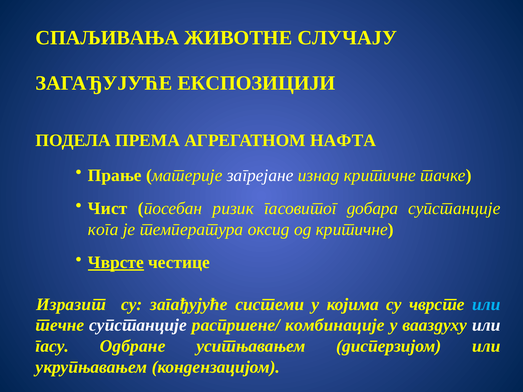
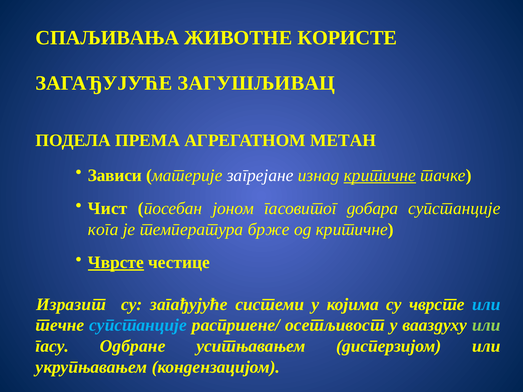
СЛУЧАЈУ: СЛУЧАЈУ -> КОРИСТЕ (347, 38)
ЕКСПОЗИЦИЈИ: ЕКСПОЗИЦИЈИ -> ЗАГУШЉИВАЦ (256, 83)
НАФТА: НАФТА -> МЕТАН (343, 141)
Прање: Прање -> Зависи (115, 176)
критичне underline: none -> present (380, 176)
ризик: ризик -> јоном (233, 209)
оксид: оксид -> брже (269, 230)
супстанције colour: white -> light blue (138, 325)
комбинације: комбинације -> осетљивост (335, 325)
или colour: white -> light green (486, 325)
